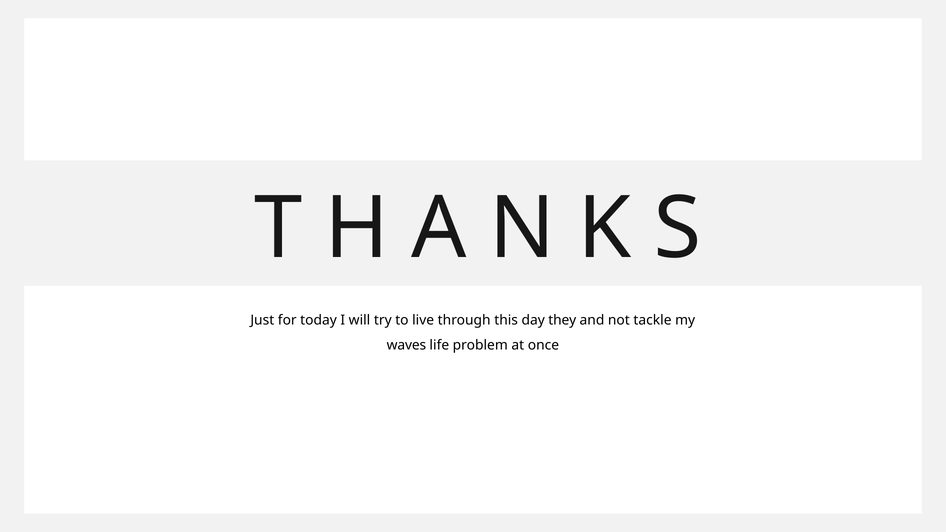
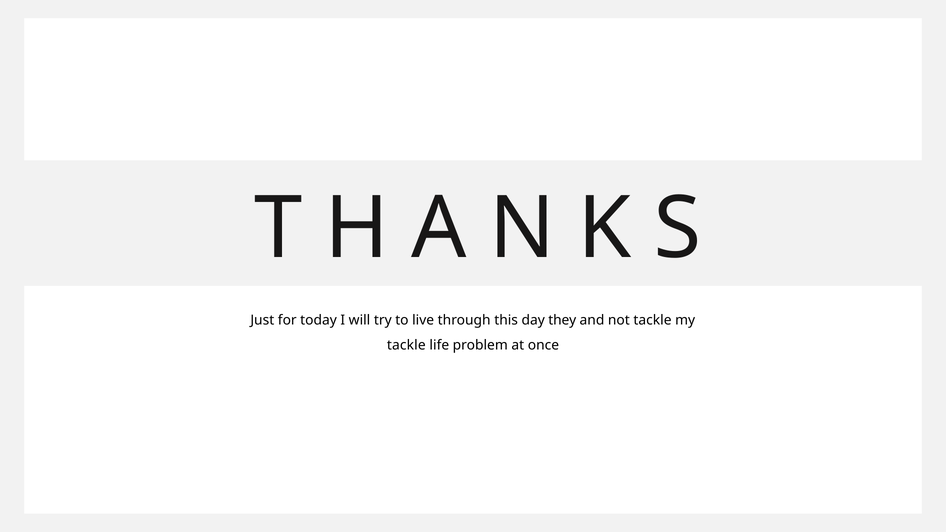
waves: waves -> tackle (406, 345)
